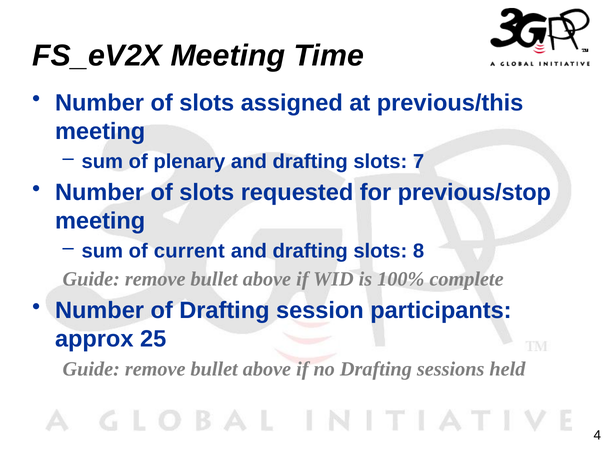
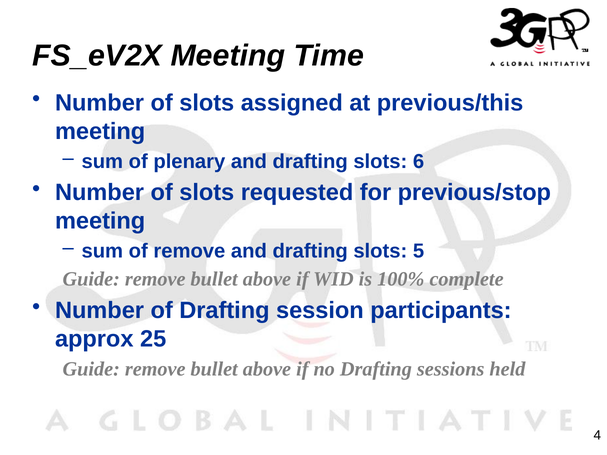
7: 7 -> 6 (419, 161)
of current: current -> remove (189, 251)
8: 8 -> 5 (419, 251)
